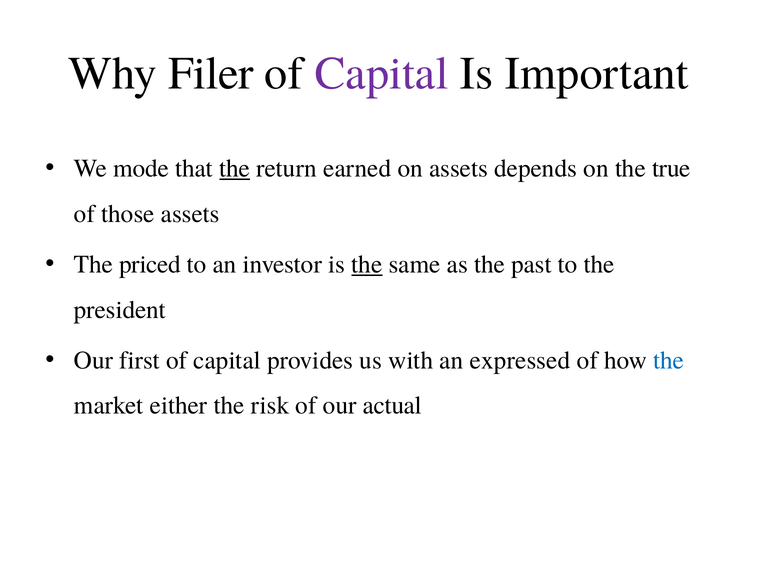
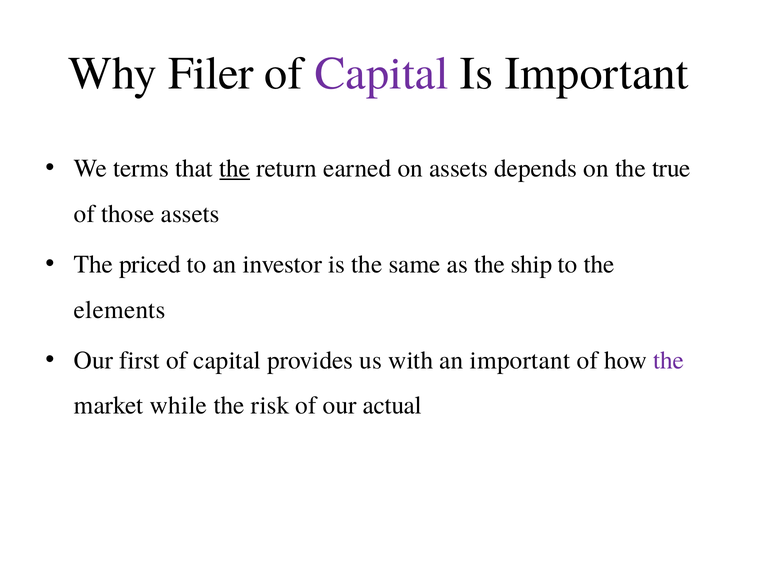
mode: mode -> terms (141, 169)
the underline: present -> none (367, 265)
past: past -> ship (532, 265)
president: president -> elements (120, 310)
an expressed: expressed -> important (520, 361)
the colour: blue -> purple (669, 361)
either: either -> while (178, 406)
